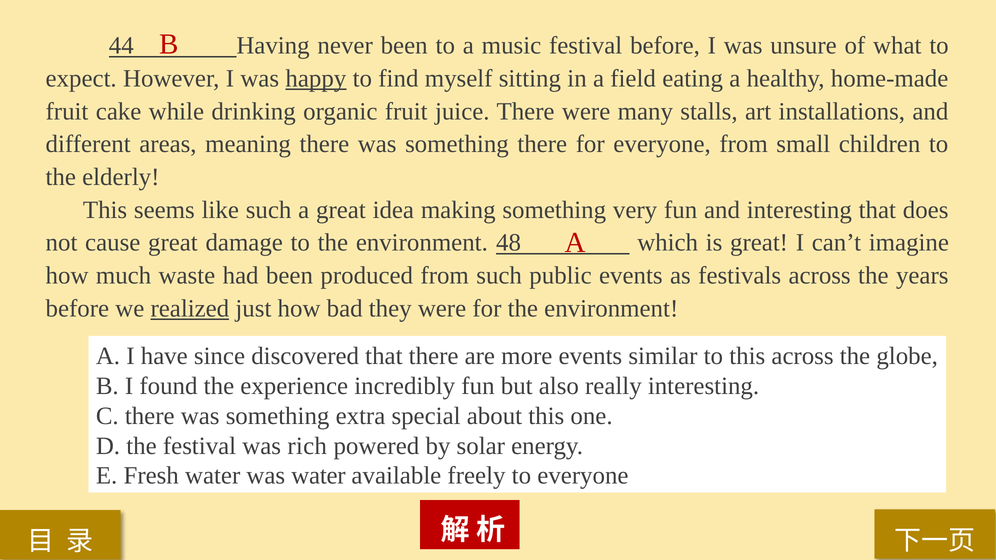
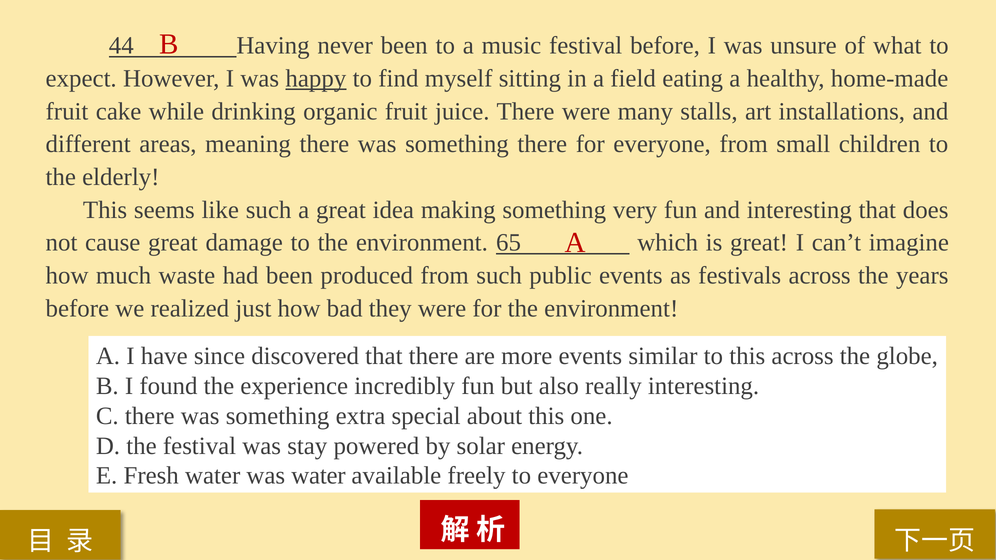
48: 48 -> 65 (509, 243)
realized underline: present -> none (190, 308)
rich: rich -> stay (307, 446)
